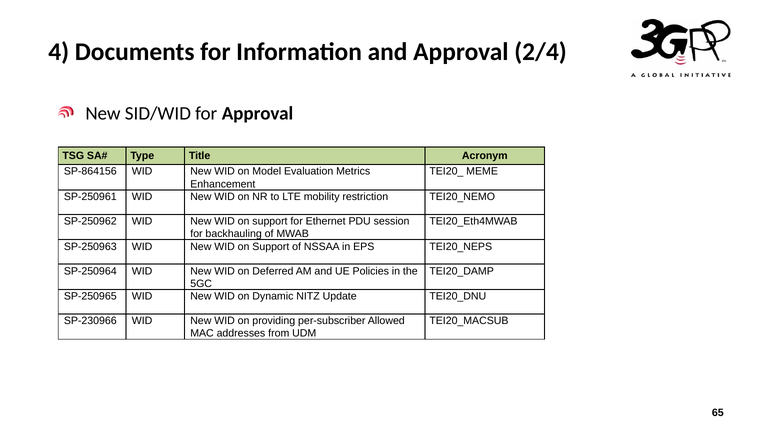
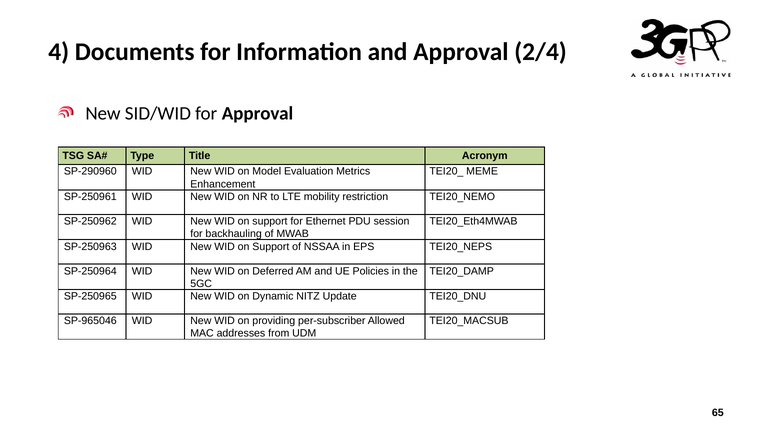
SP-864156: SP-864156 -> SP-290960 (90, 171)
SP-230966: SP-230966 -> SP-965046 (90, 321)
